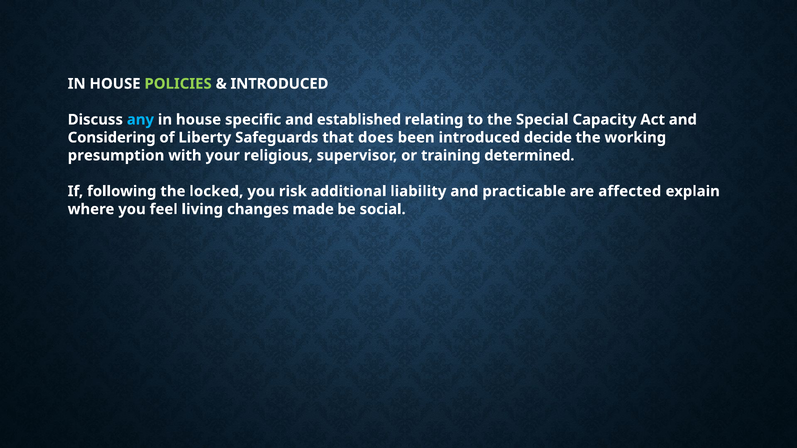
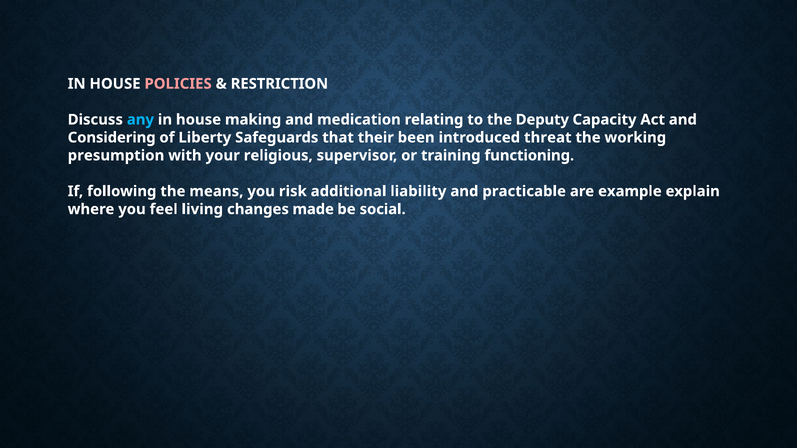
POLICIES colour: light green -> pink (178, 84)
INTRODUCED: INTRODUCED -> RESTRICTION (279, 84)
specific: specific -> making (253, 120)
established: established -> medication (359, 120)
Special: Special -> Deputy (542, 120)
does: does -> their (376, 138)
decide: decide -> threat (548, 138)
determined: determined -> functioning (529, 156)
locked: locked -> means (216, 191)
affected: affected -> example (630, 191)
